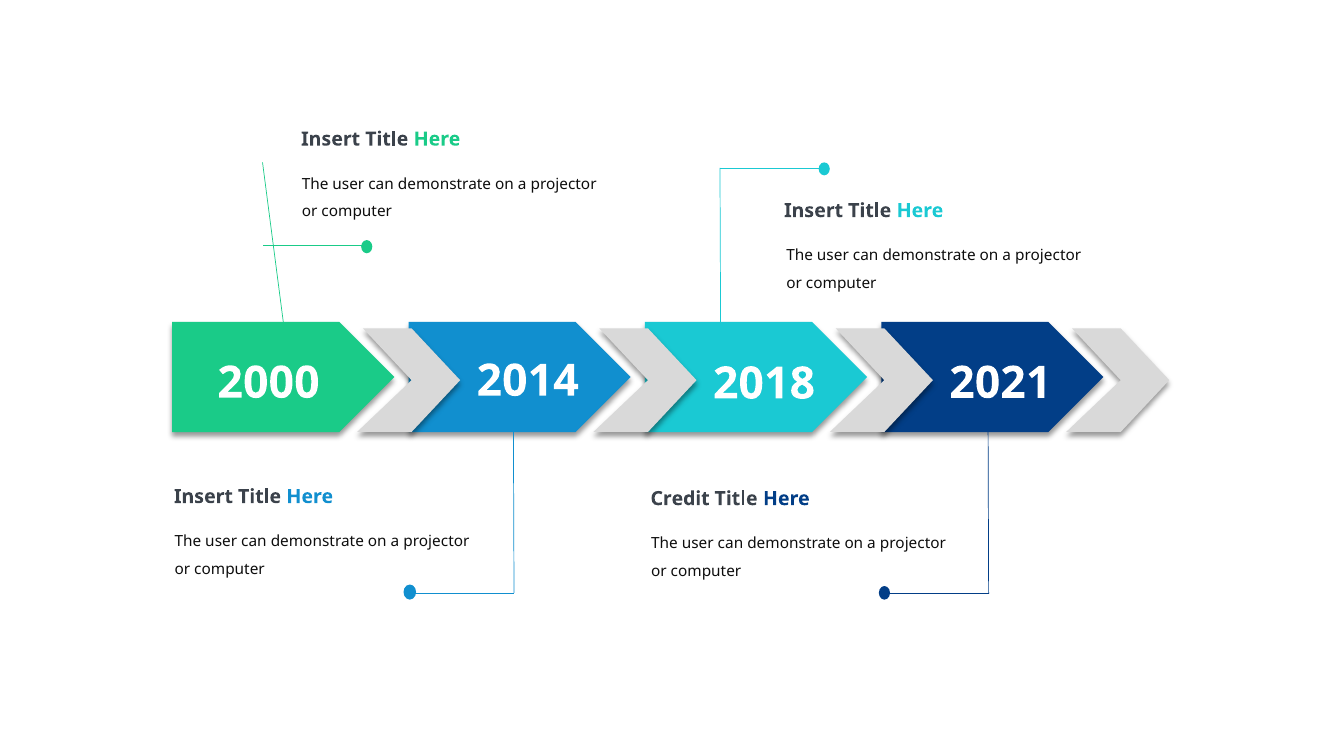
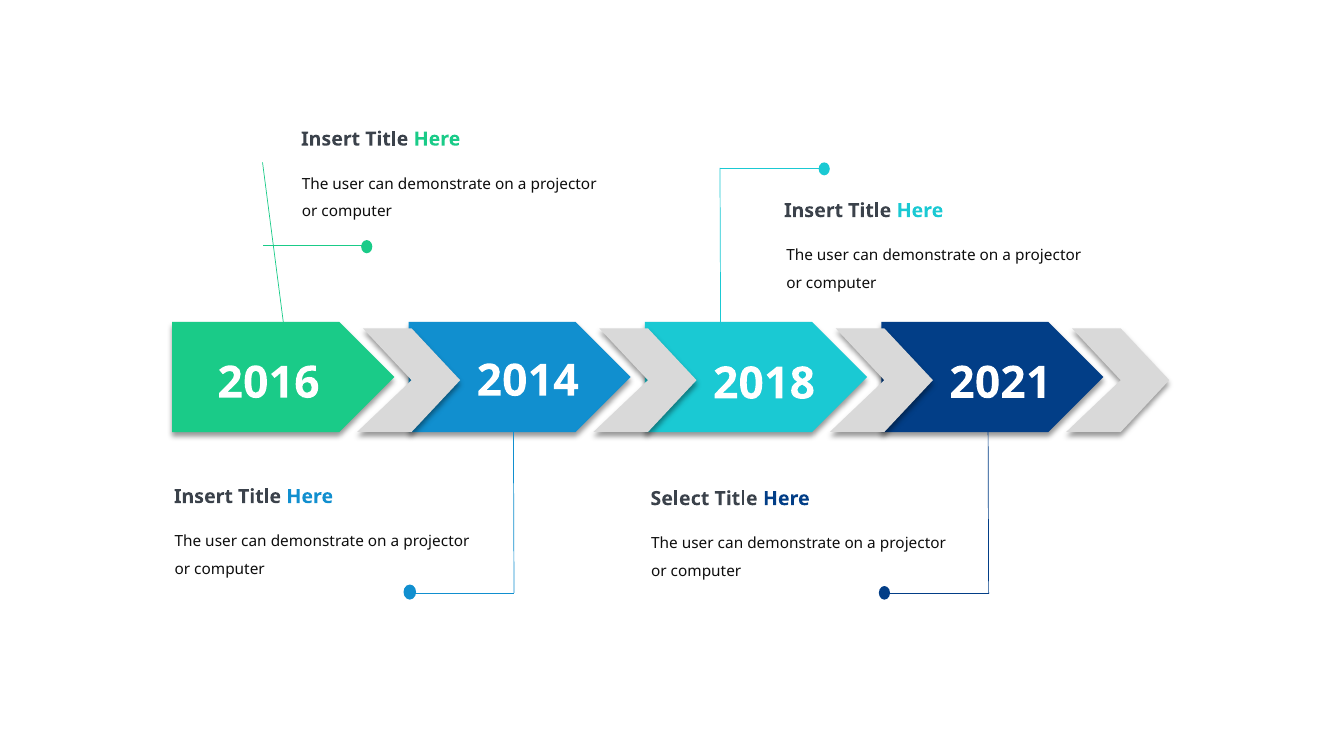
2000: 2000 -> 2016 (269, 383)
Credit: Credit -> Select (680, 498)
